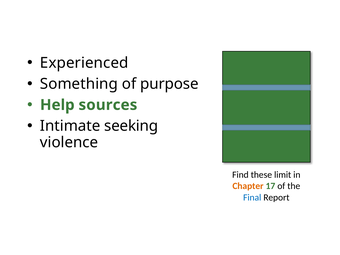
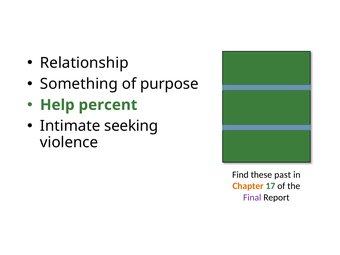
Experienced: Experienced -> Relationship (84, 63)
sources: sources -> percent (108, 105)
limit: limit -> past (283, 175)
Final colour: blue -> purple (252, 197)
